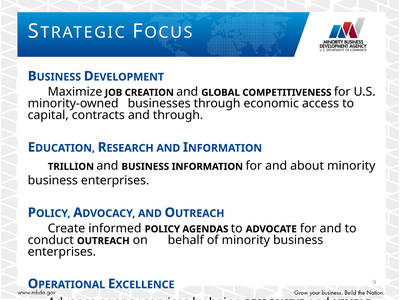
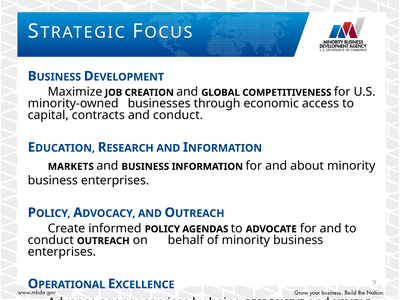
and through: through -> conduct (178, 115)
TRILLION: TRILLION -> MARKETS (71, 167)
